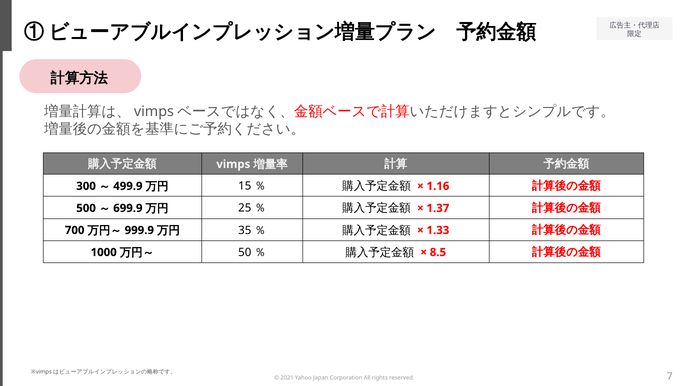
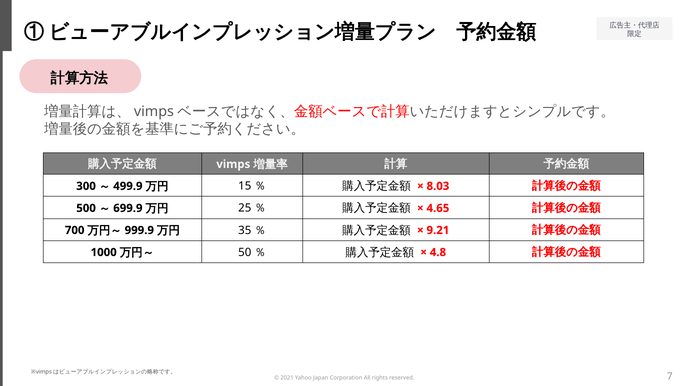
1.16: 1.16 -> 8.03 (438, 186)
1.37: 1.37 -> 4.65 (438, 208)
1.33: 1.33 -> 9.21 (438, 231)
8.5: 8.5 -> 4.8 (438, 253)
